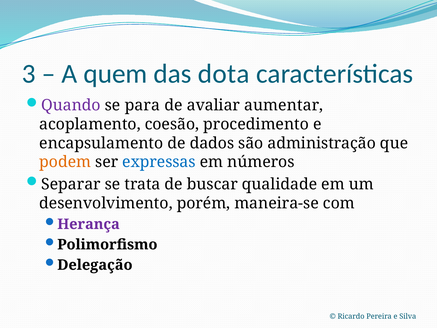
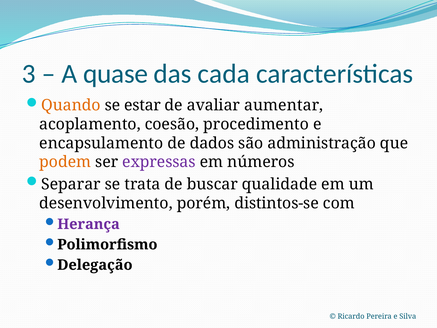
quem: quem -> quase (116, 74)
dota: dota -> cada (224, 74)
Quando colour: purple -> orange (71, 105)
para: para -> estar (143, 105)
expressas colour: blue -> purple (159, 162)
maneira-se: maneira-se -> distintos-se (277, 203)
